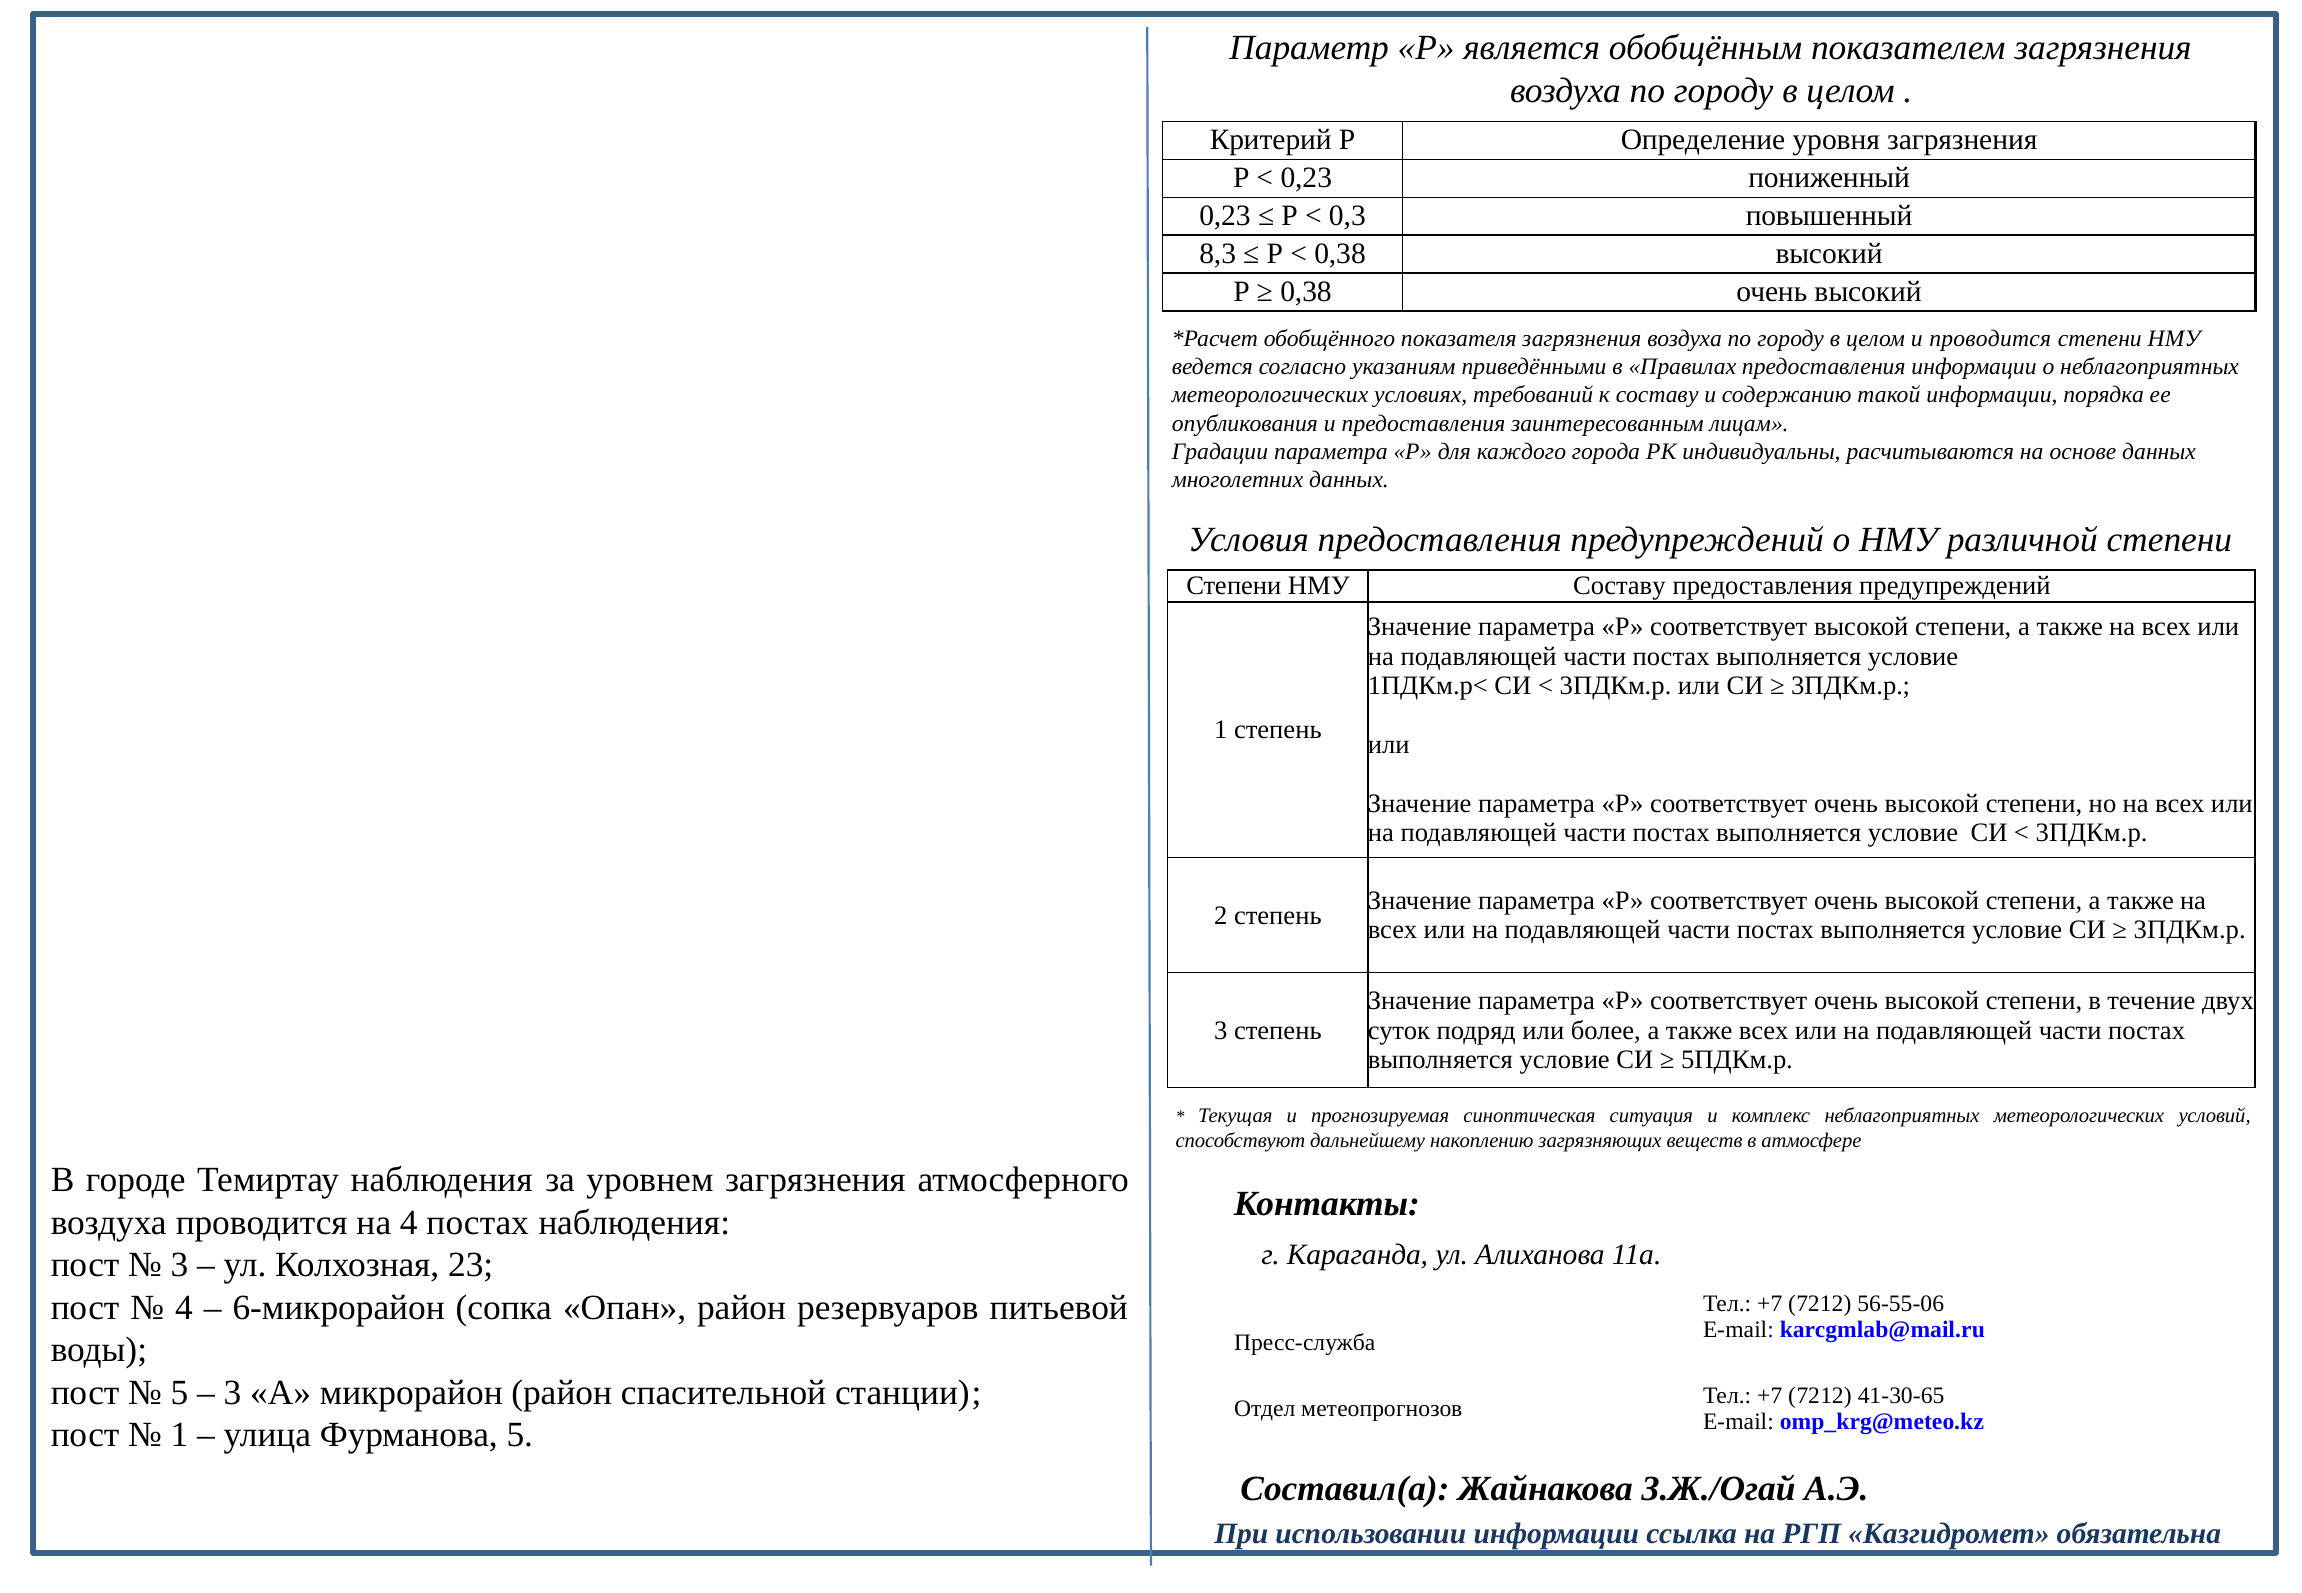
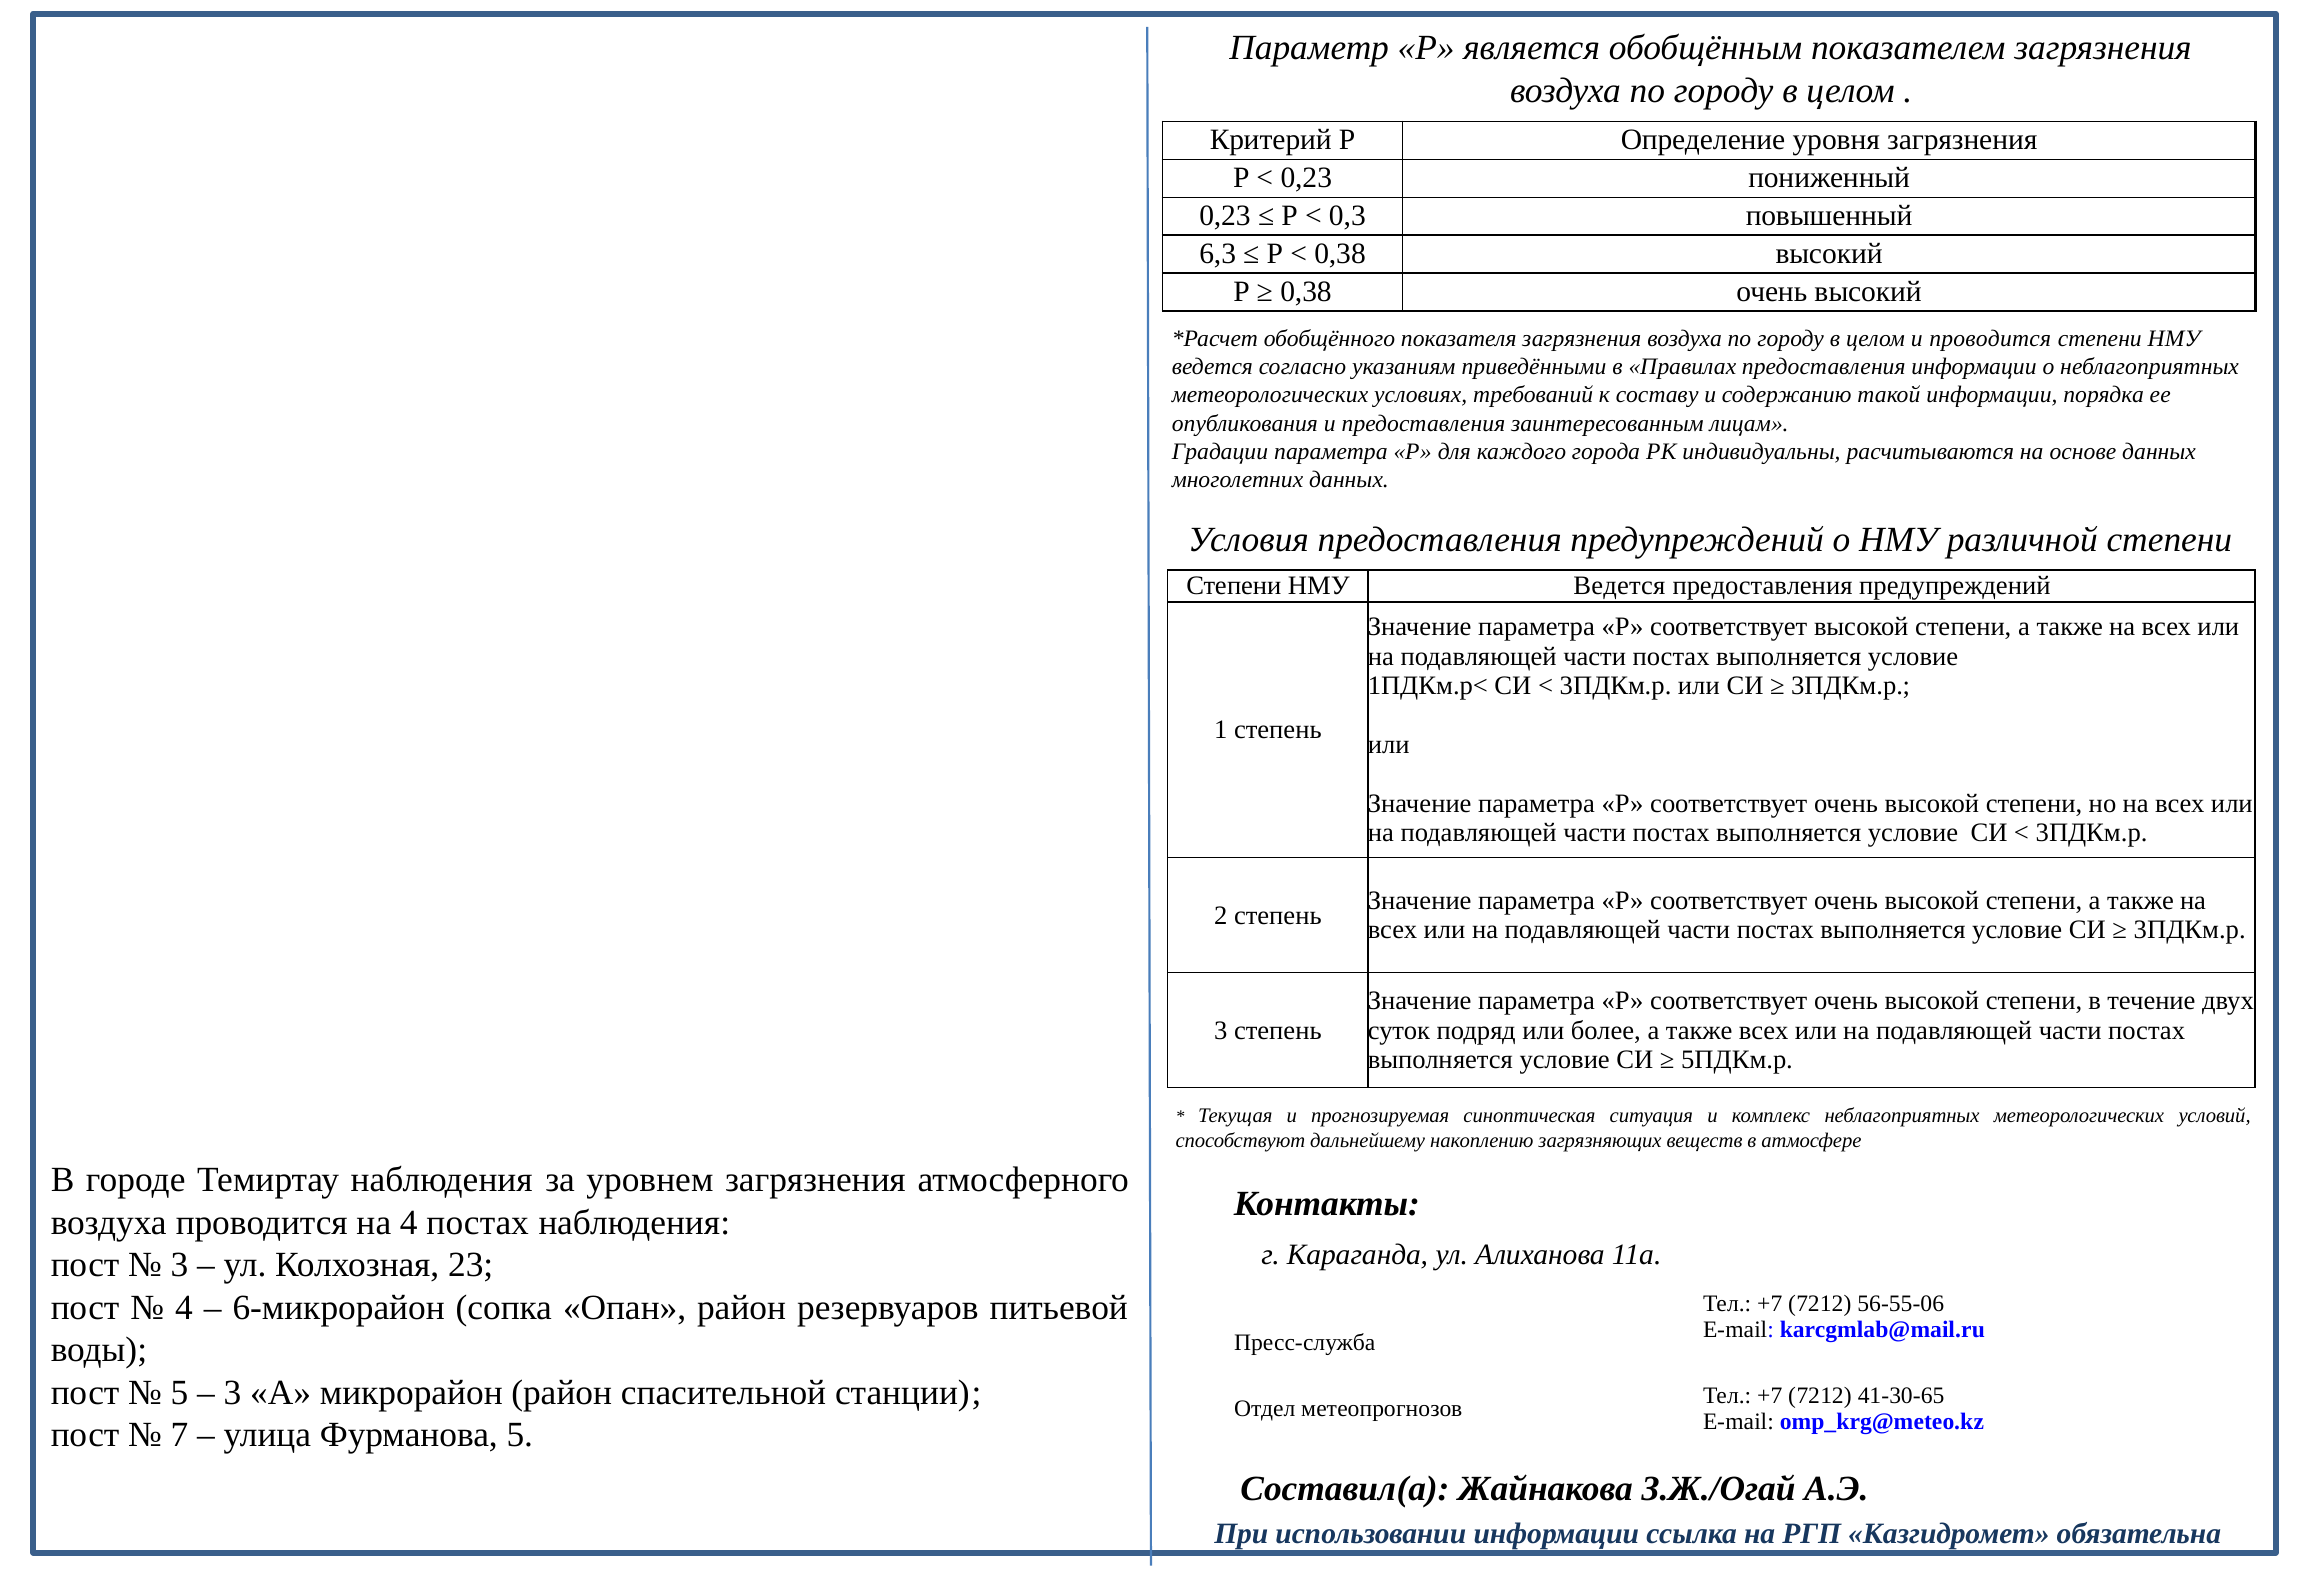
8,3: 8,3 -> 6,3 (1218, 254)
Составу: Составу -> Ведется (1619, 586)
1: 1 -> 7 (179, 1436)
